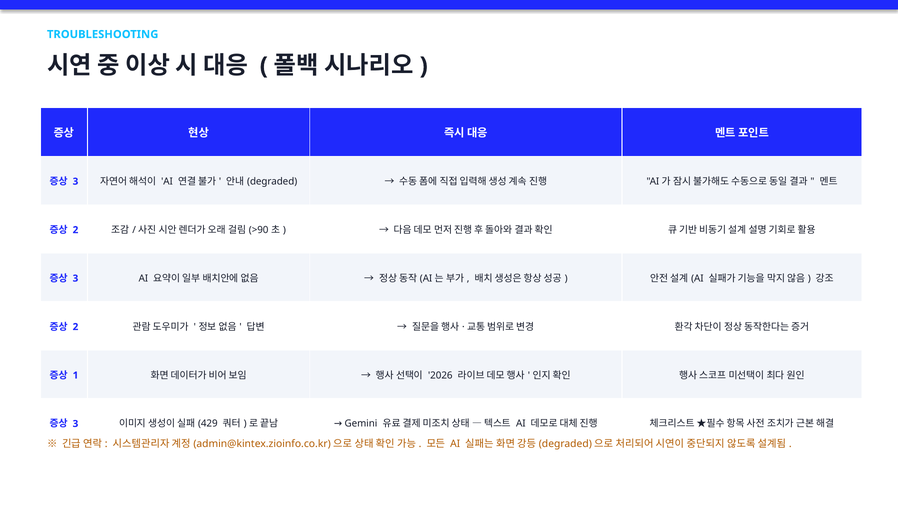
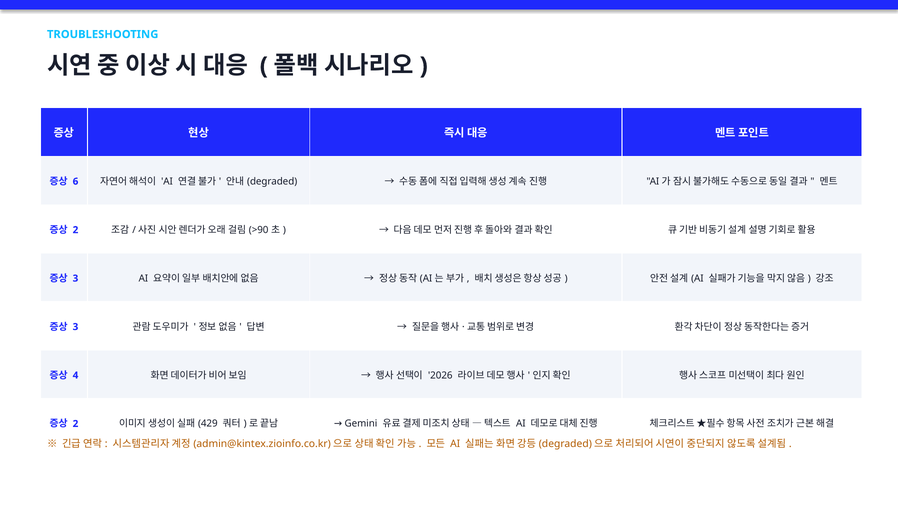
3: 3 -> 6 (76, 181)
2: 2 -> 3 (76, 327)
1: 1 -> 4 (76, 375)
3: 3 -> 2 (76, 424)
